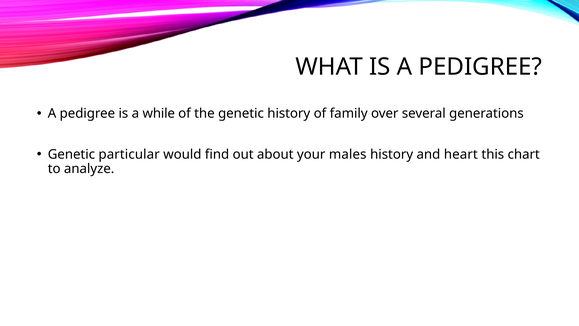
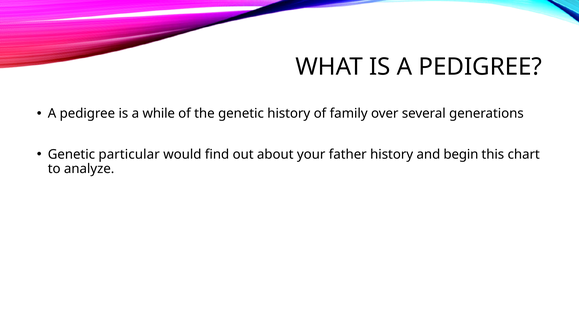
males: males -> father (348, 154)
heart: heart -> begin (461, 154)
